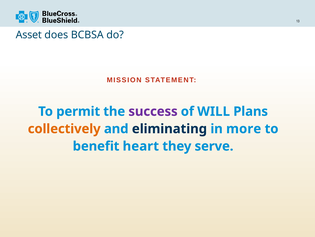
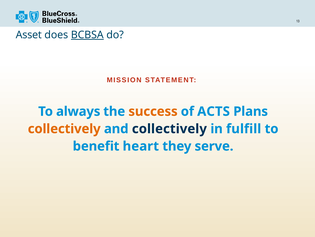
BCBSA underline: none -> present (87, 35)
permit: permit -> always (78, 111)
success colour: purple -> orange (153, 111)
WILL: WILL -> ACTS (214, 111)
and eliminating: eliminating -> collectively (169, 128)
more: more -> fulfill (244, 128)
